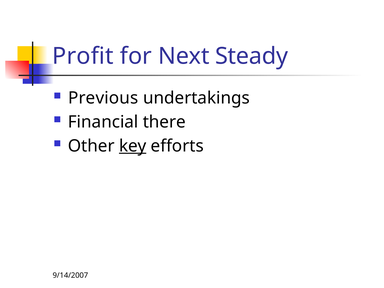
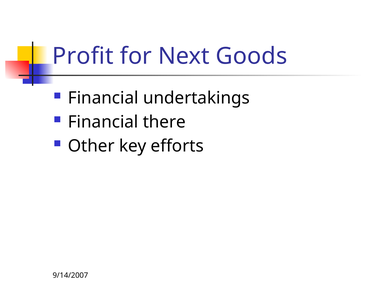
Steady: Steady -> Goods (251, 56)
Previous: Previous -> Financial (103, 98)
key underline: present -> none (133, 146)
